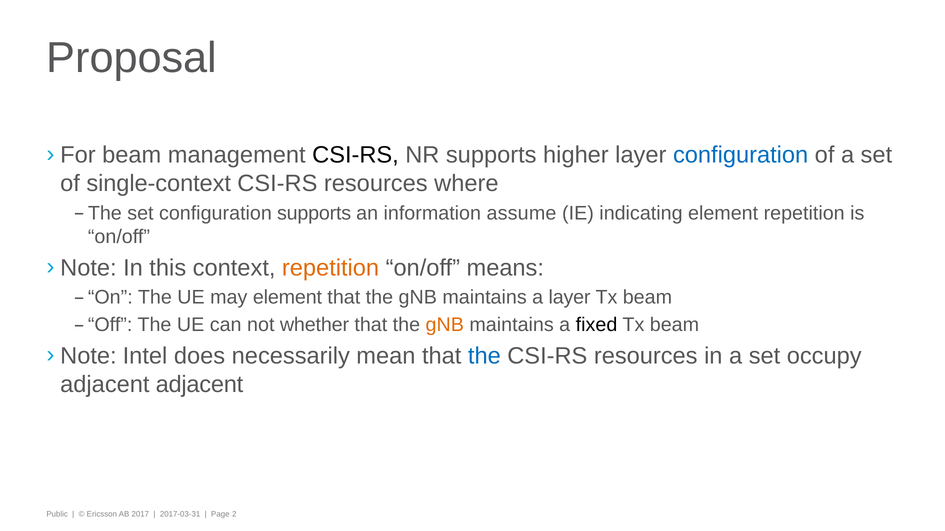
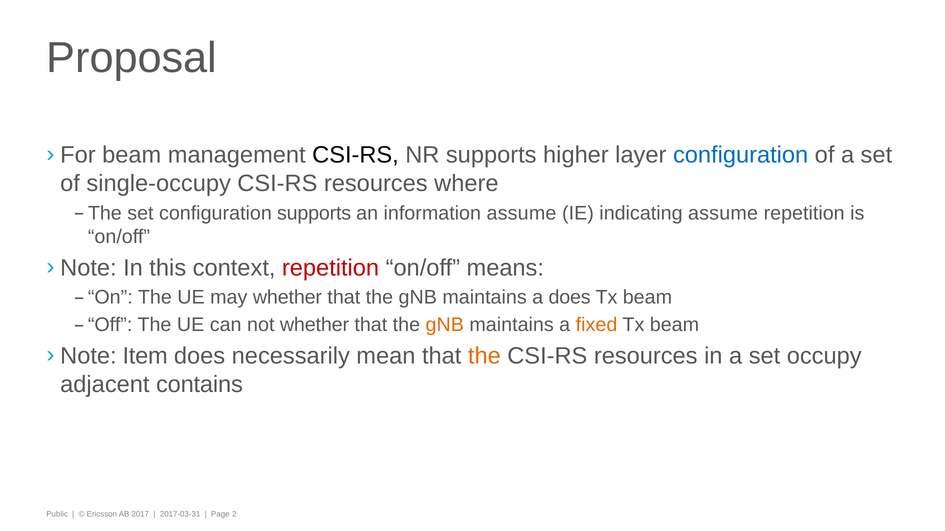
single-context: single-context -> single-occupy (159, 184)
indicating element: element -> assume (723, 213)
repetition colour: orange -> red (331, 268)
may element: element -> whether (287, 298)
a layer: layer -> does (570, 298)
fixed colour: black -> orange (597, 325)
Intel: Intel -> Item (145, 356)
the colour: blue -> orange (484, 356)
adjacent adjacent: adjacent -> contains (199, 385)
